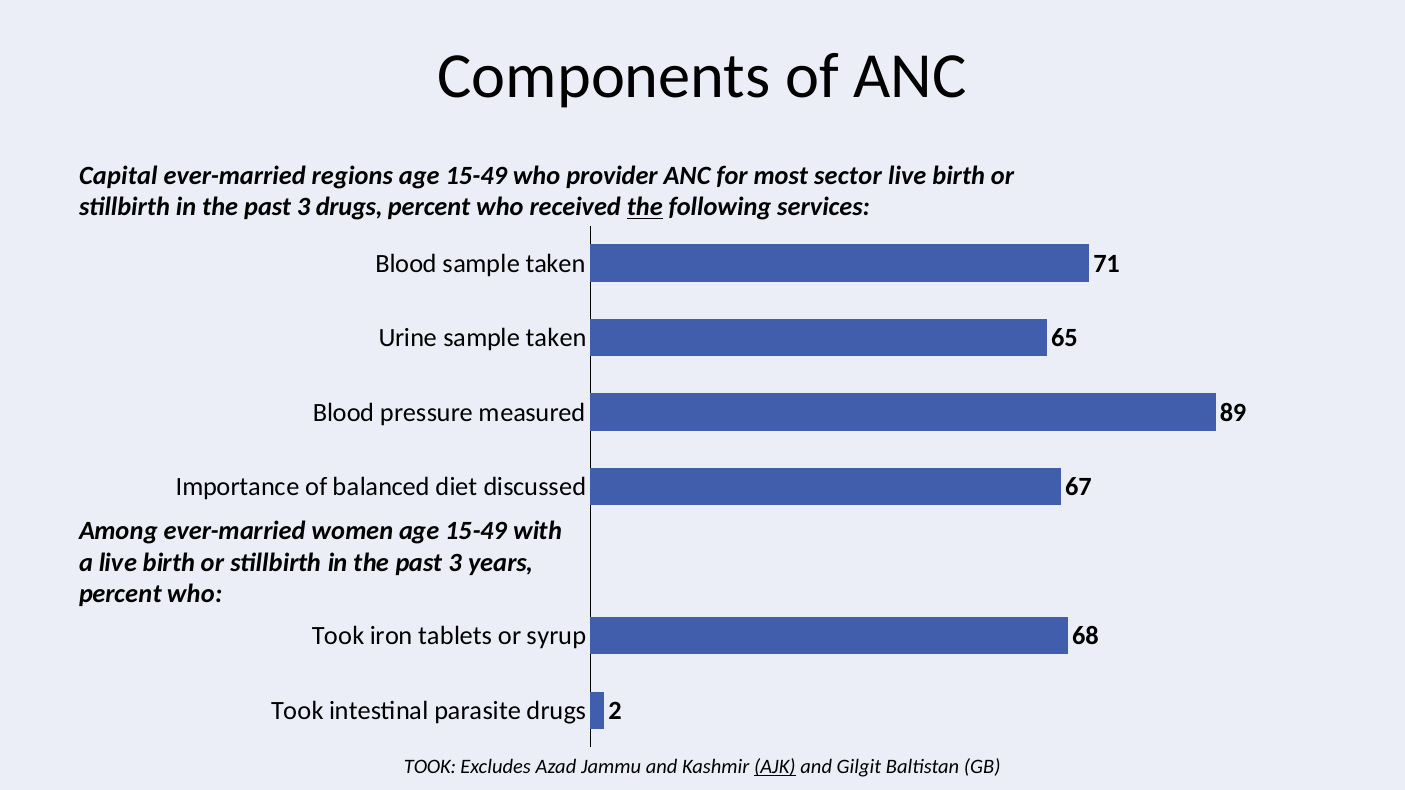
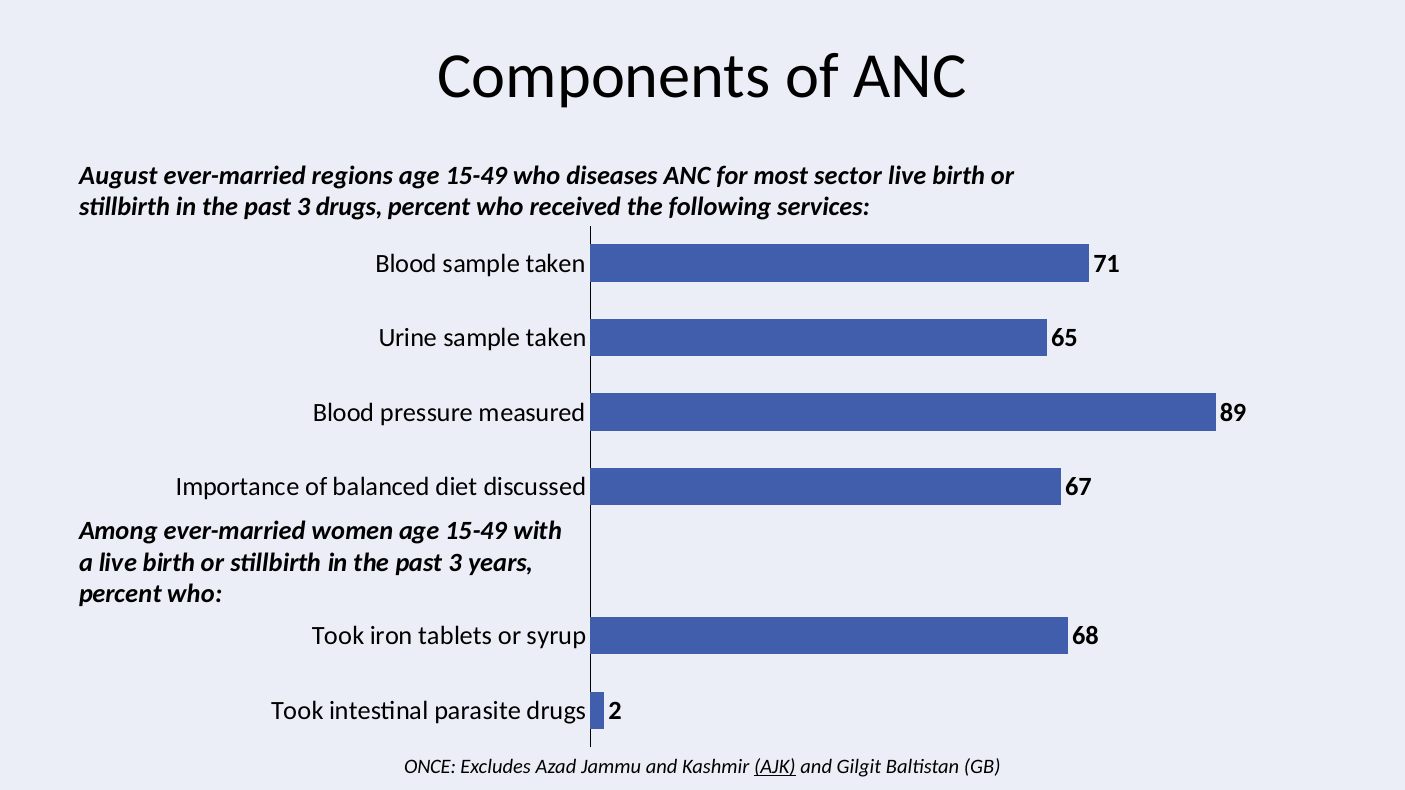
Capital: Capital -> August (118, 176)
provider: provider -> diseases (612, 176)
the underline: present -> none (645, 207)
TOOK: TOOK -> ONCE (430, 767)
